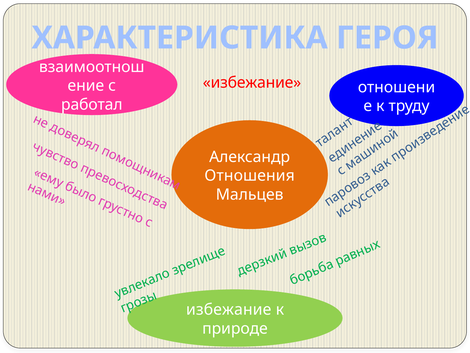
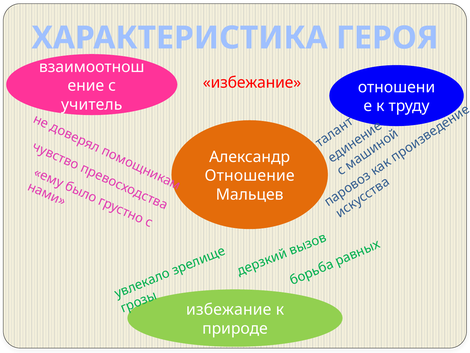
работал: работал -> учитель (92, 104)
Отношения: Отношения -> Отношение (250, 176)
